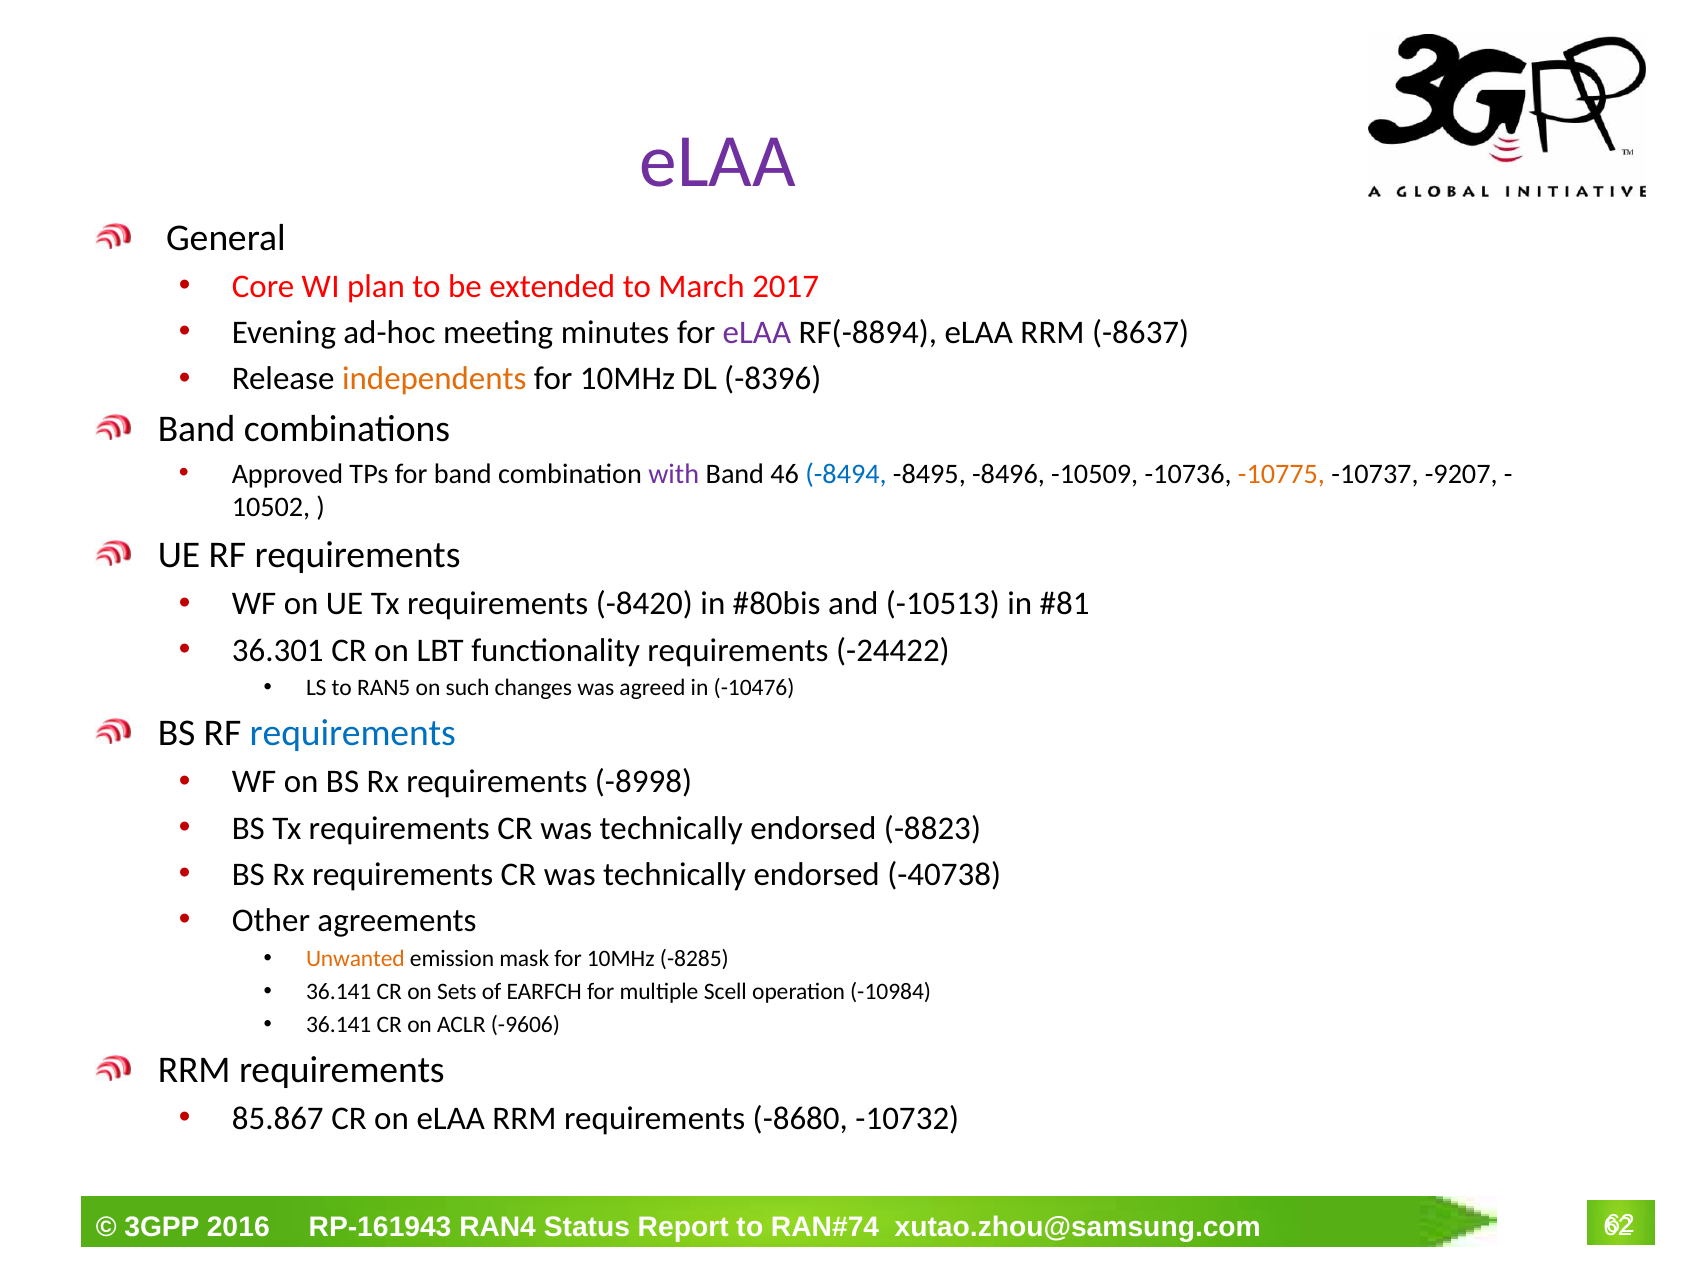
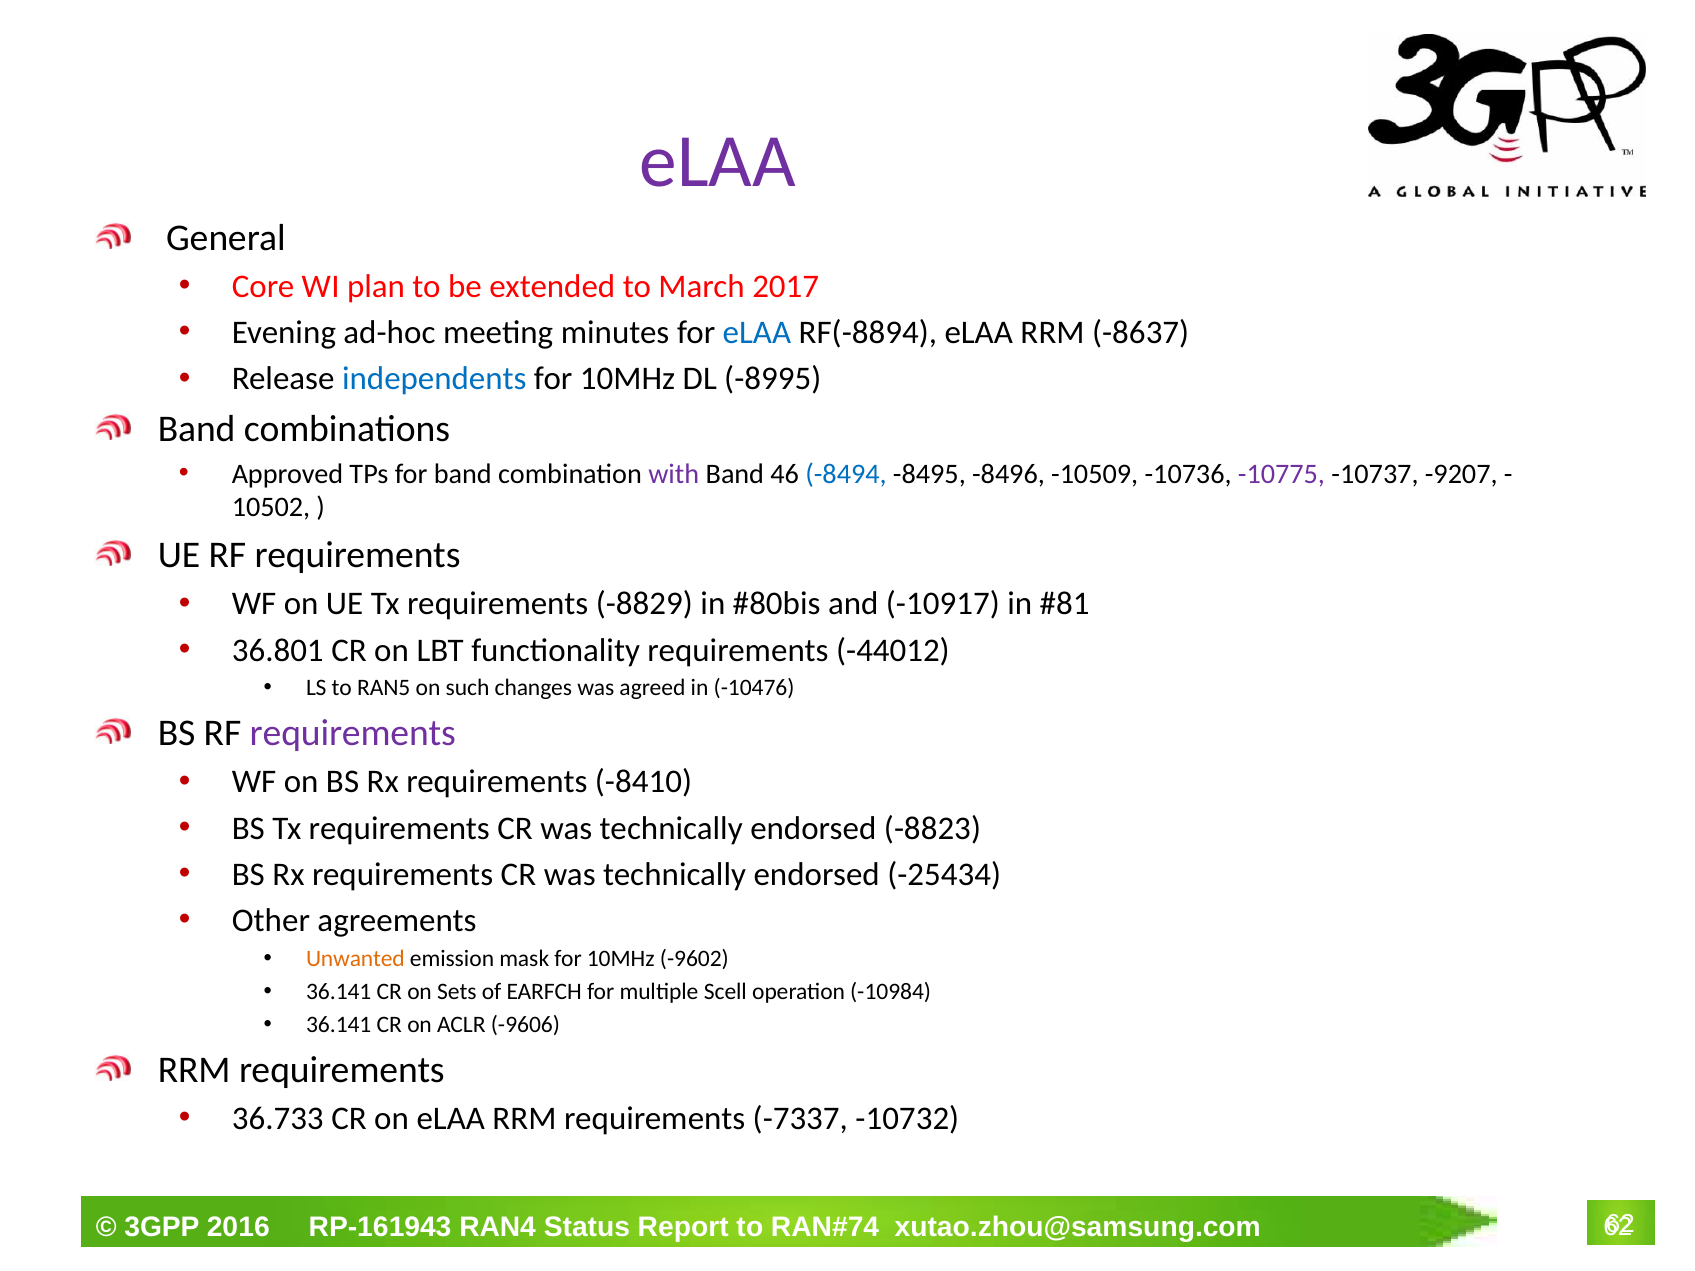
eLAA colour: purple -> blue (757, 333)
independents colour: orange -> blue (434, 379)
-8396: -8396 -> -8995 (773, 379)
-10775 colour: orange -> purple (1281, 474)
-8420: -8420 -> -8829 (644, 604)
-10513: -10513 -> -10917 (943, 604)
36.301: 36.301 -> 36.801 (278, 650)
-24422: -24422 -> -44012 (893, 650)
requirements colour: blue -> purple (353, 734)
-8998: -8998 -> -8410 (643, 782)
-40738: -40738 -> -25434 (944, 875)
-8285: -8285 -> -9602 (694, 959)
85.867: 85.867 -> 36.733 (278, 1119)
-8680: -8680 -> -7337 (800, 1119)
